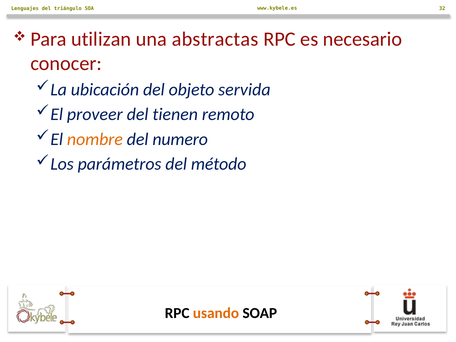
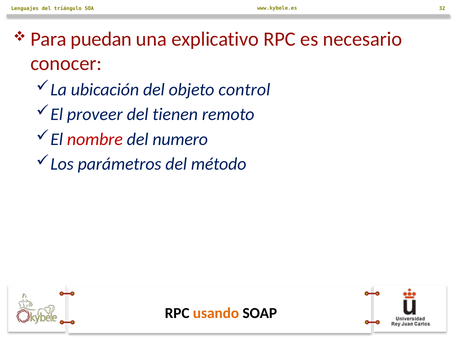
utilizan: utilizan -> puedan (101, 39)
abstractas: abstractas -> explicativo (215, 39)
servida: servida -> control (244, 90)
nombre colour: orange -> red (95, 139)
